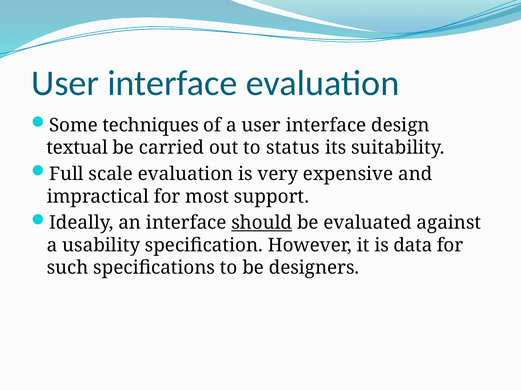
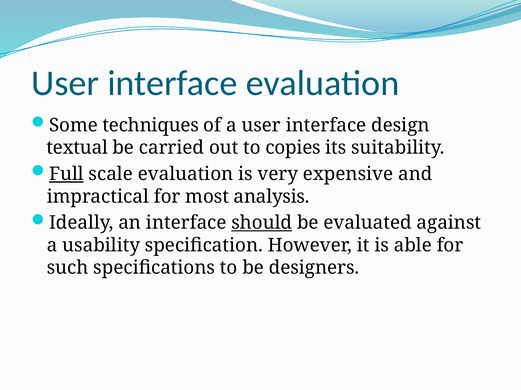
status: status -> copies (293, 148)
Full underline: none -> present (66, 174)
support: support -> analysis (272, 197)
data: data -> able (413, 246)
